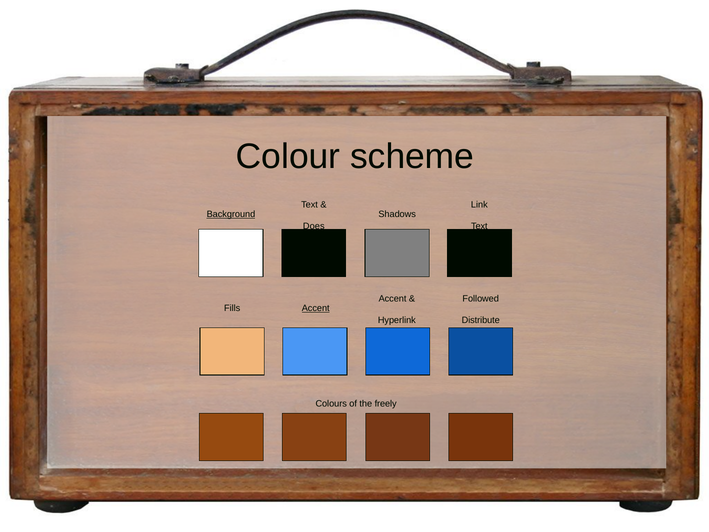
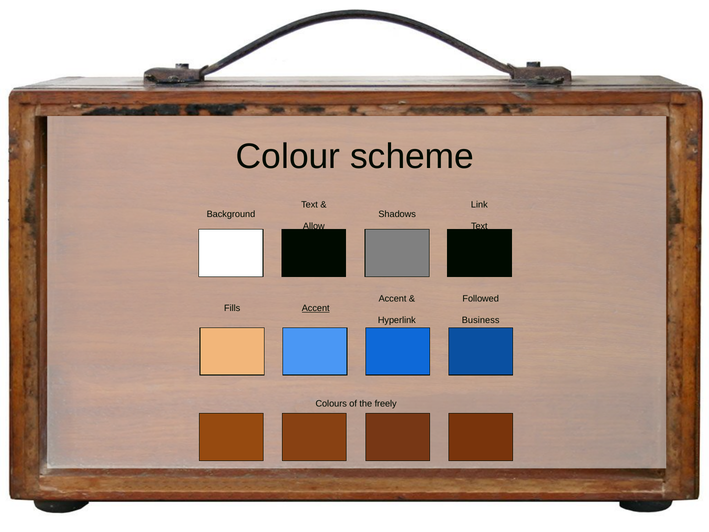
Background underline: present -> none (231, 214)
Does: Does -> Allow (314, 226)
Distribute: Distribute -> Business (481, 320)
